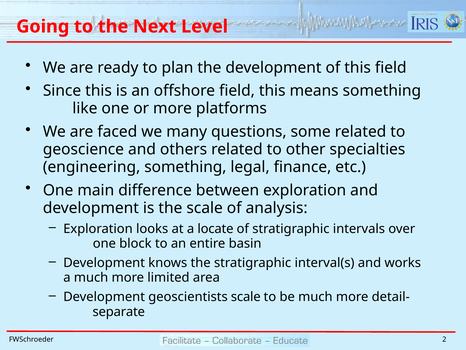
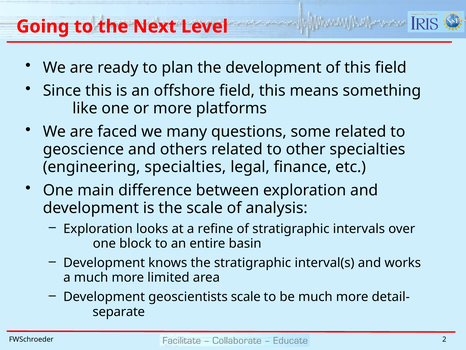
engineering something: something -> specialties (185, 167)
locate: locate -> refine (215, 228)
